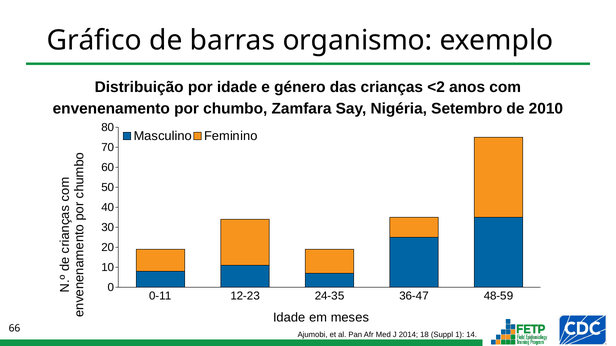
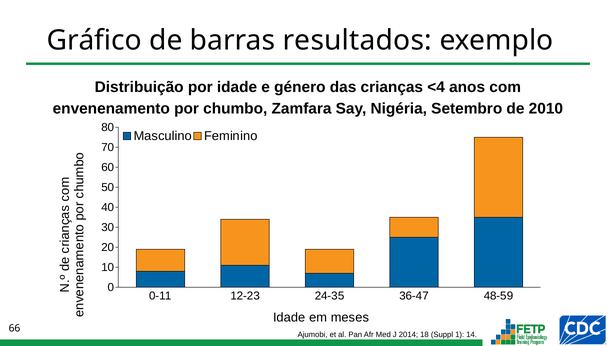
organismo: organismo -> resultados (357, 40)
<2: <2 -> <4 (436, 87)
